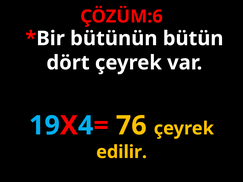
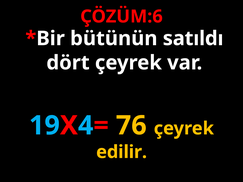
bütün: bütün -> satıldı (193, 39)
